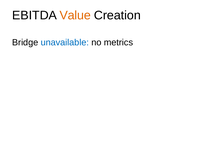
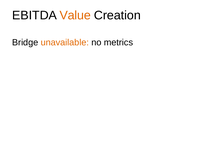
unavailable colour: blue -> orange (65, 43)
